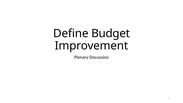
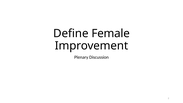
Budget: Budget -> Female (111, 33)
